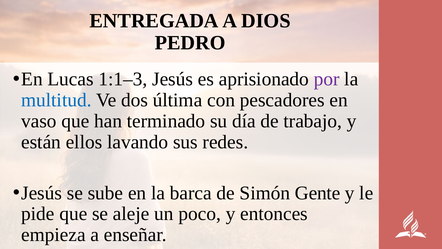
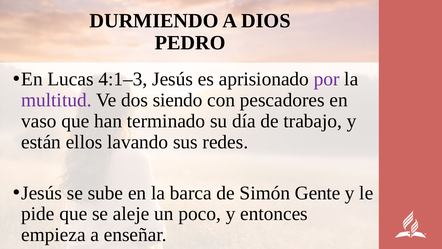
ENTREGADA: ENTREGADA -> DURMIENDO (154, 21)
1:1–3: 1:1–3 -> 4:1–3 (123, 79)
multitud colour: blue -> purple (56, 100)
última: última -> siendo (178, 100)
